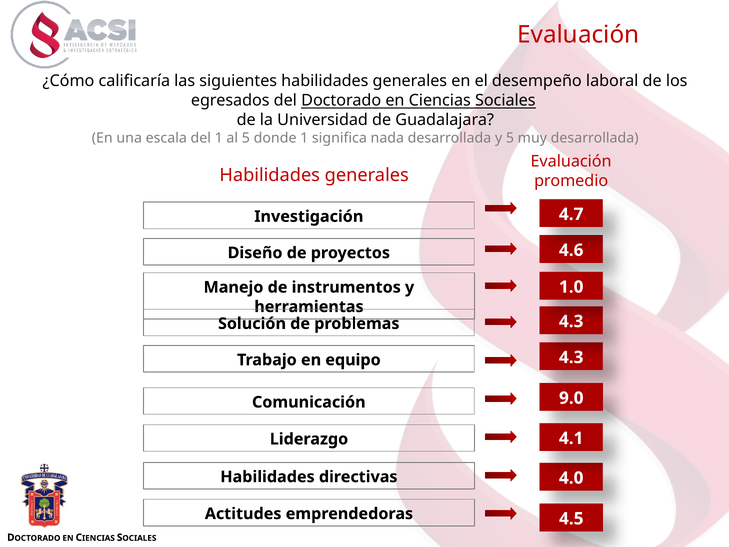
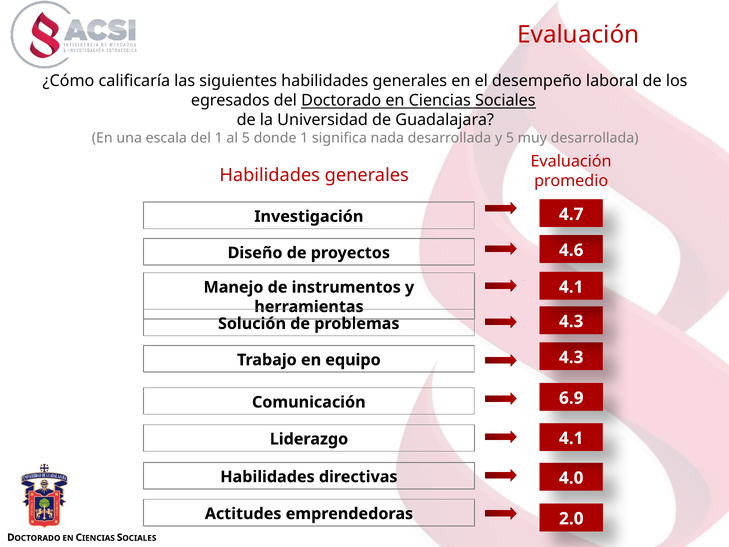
1.0: 1.0 -> 4.1 (571, 287)
9.0: 9.0 -> 6.9 (571, 398)
4.5: 4.5 -> 2.0 (571, 518)
